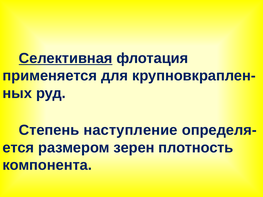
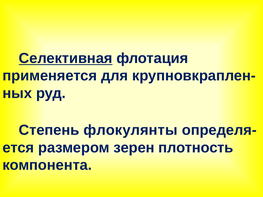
наступление: наступление -> флокулянты (131, 130)
